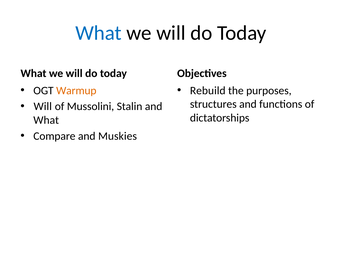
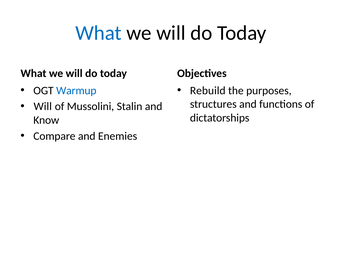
Warmup colour: orange -> blue (76, 91)
What: What -> Know (46, 120)
Muskies: Muskies -> Enemies (118, 136)
